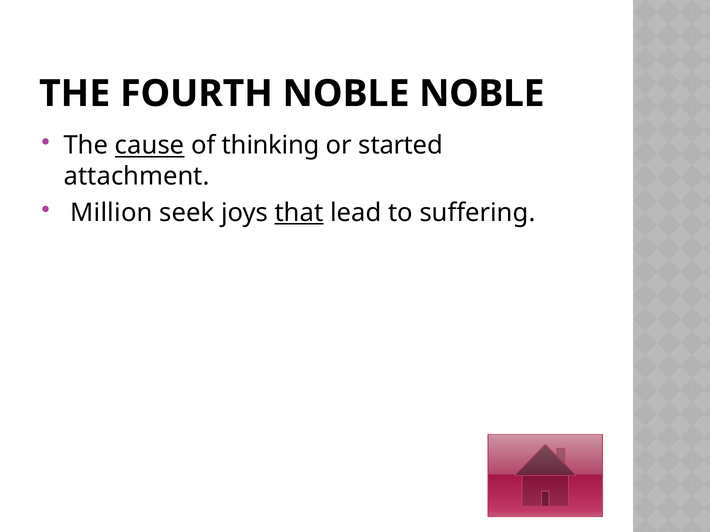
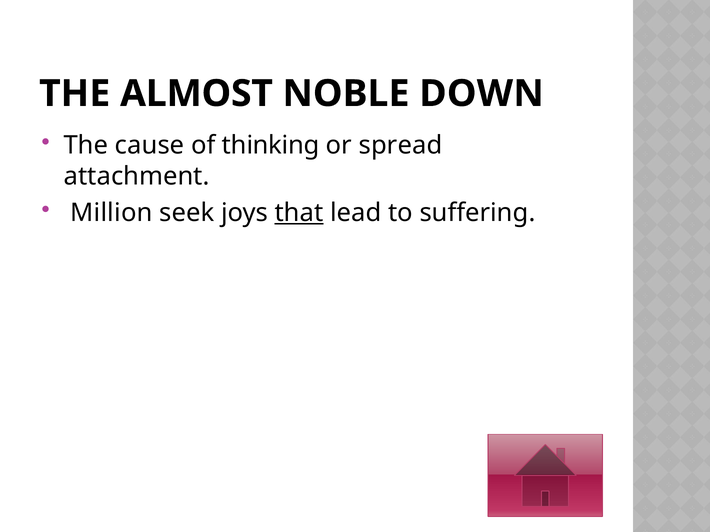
FOURTH: FOURTH -> ALMOST (197, 94)
NOBLE NOBLE: NOBLE -> DOWN (481, 94)
cause underline: present -> none (150, 146)
started: started -> spread (401, 146)
